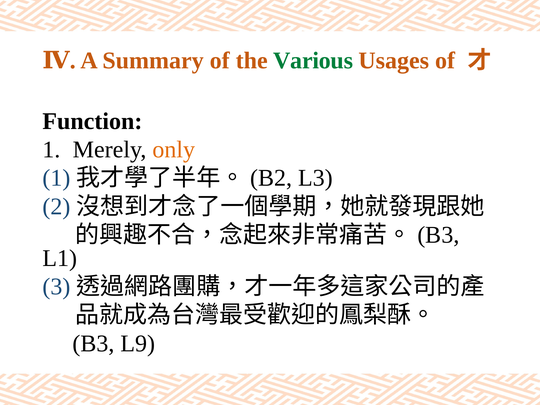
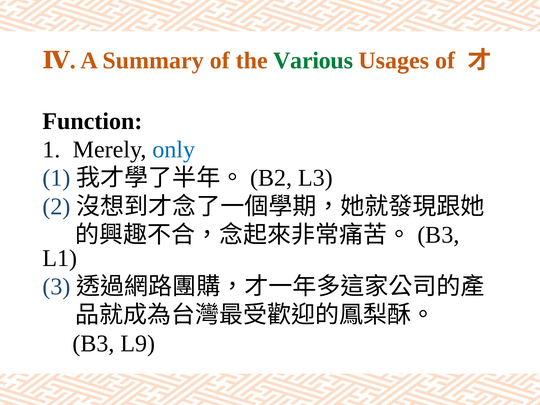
only colour: orange -> blue (174, 150)
